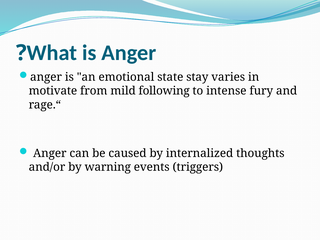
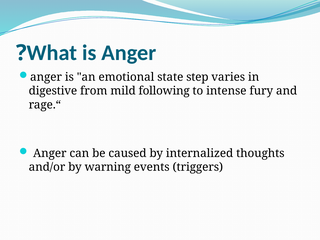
stay: stay -> step (197, 77)
motivate: motivate -> digestive (53, 91)
